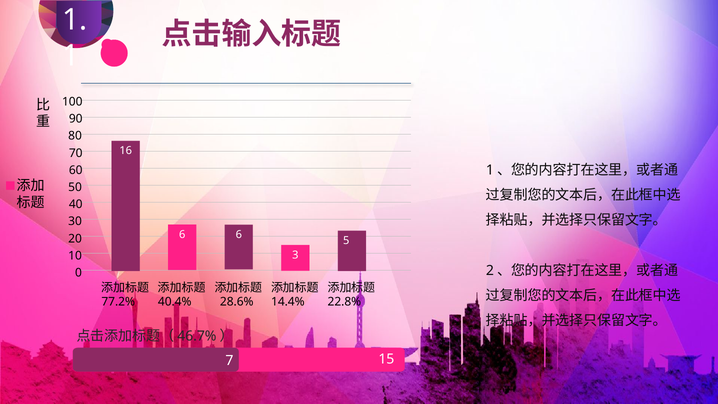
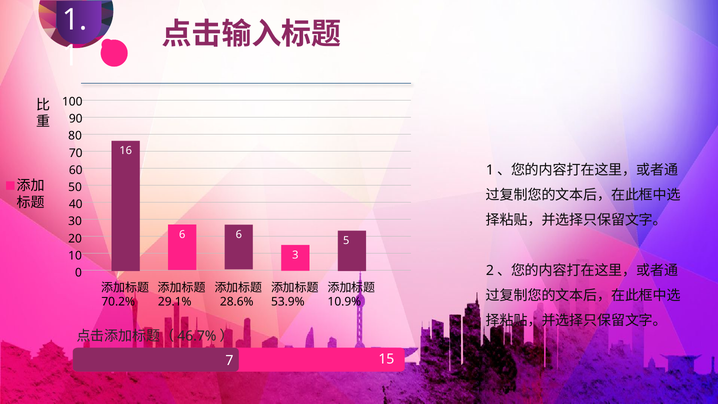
77.2%: 77.2% -> 70.2% (118, 302)
40.4%: 40.4% -> 29.1% (175, 302)
14.4%: 14.4% -> 53.9% (288, 302)
22.8%: 22.8% -> 10.9% (344, 302)
